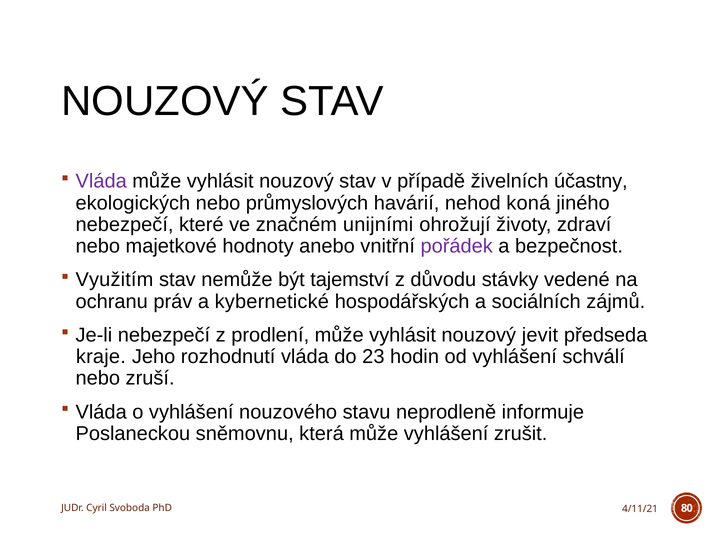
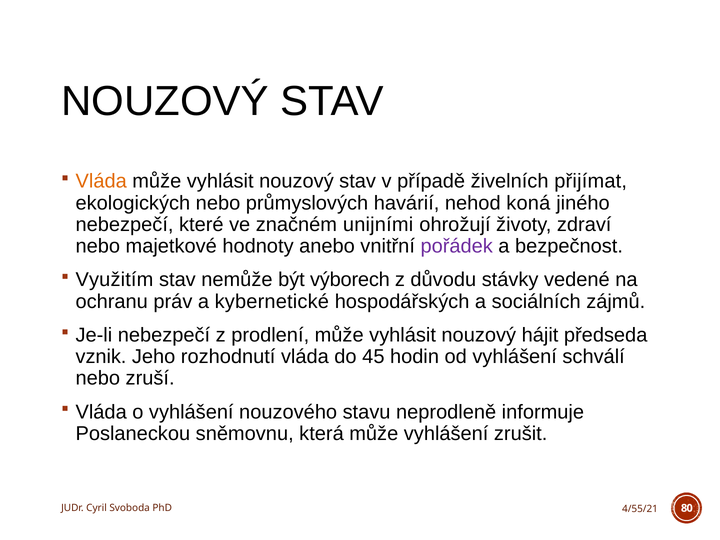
Vláda colour: purple -> orange (101, 181)
účastny: účastny -> přijímat (591, 181)
tajemství: tajemství -> výborech (350, 280)
jevit: jevit -> hájit (540, 335)
kraje: kraje -> vznik (101, 357)
23: 23 -> 45 (373, 357)
4/11/21: 4/11/21 -> 4/55/21 (640, 509)
